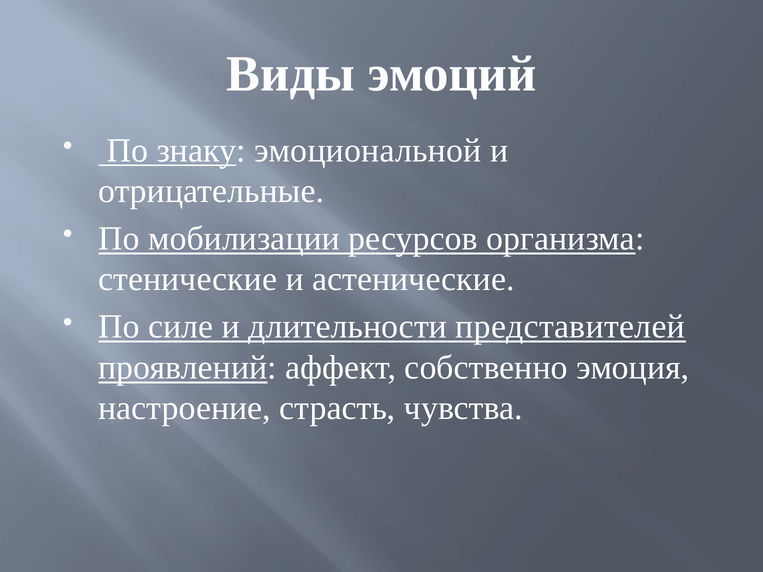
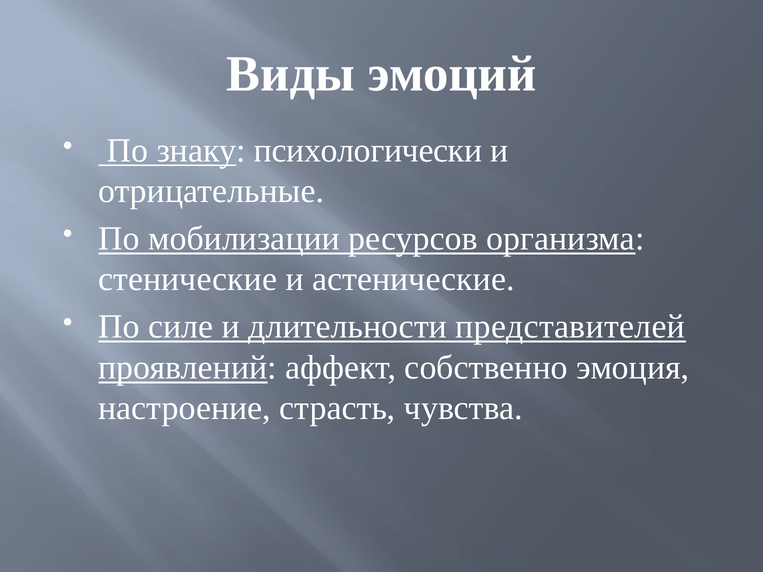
эмоциональной: эмоциональной -> психологически (368, 150)
